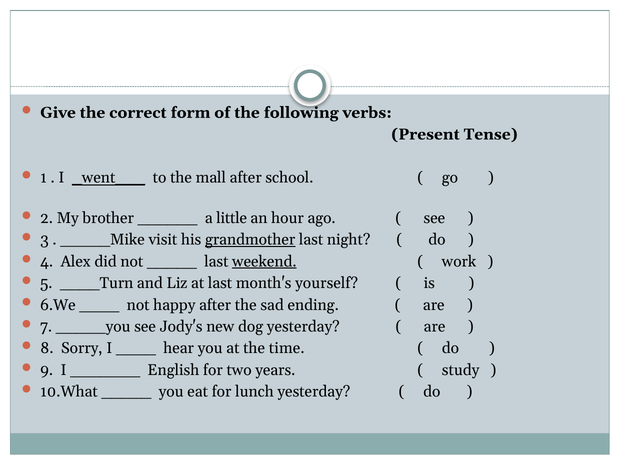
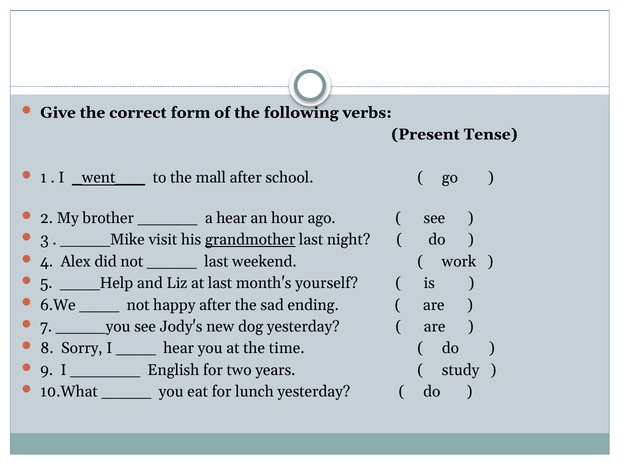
a little: little -> hear (232, 218)
weekend underline: present -> none (264, 262)
____Turn: ____Turn -> ____Help (97, 283)
